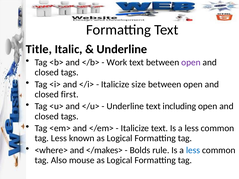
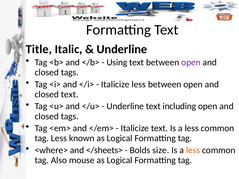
Work: Work -> Using (117, 62)
Italicize size: size -> less (139, 84)
closed first: first -> text (70, 94)
</makes>: </makes> -> </sheets> (104, 150)
rule: rule -> size (161, 150)
less colour: blue -> orange (193, 150)
